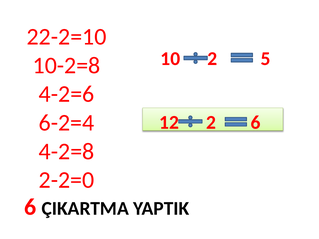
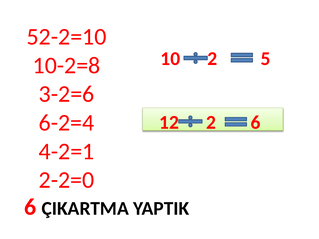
22-2=10: 22-2=10 -> 52-2=10 (66, 37)
4-2=6: 4-2=6 -> 3-2=6 (67, 94)
4-2=8: 4-2=8 -> 4-2=1 (67, 152)
